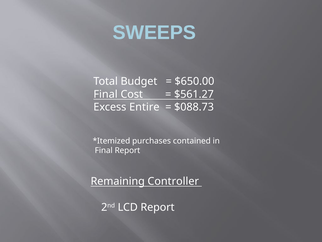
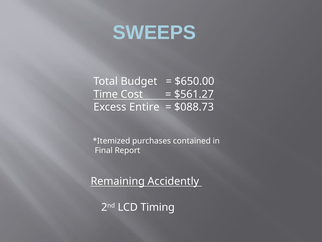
Final: Final -> Time (106, 94)
Controller: Controller -> Accidently (173, 181)
LCD Report: Report -> Timing (158, 207)
